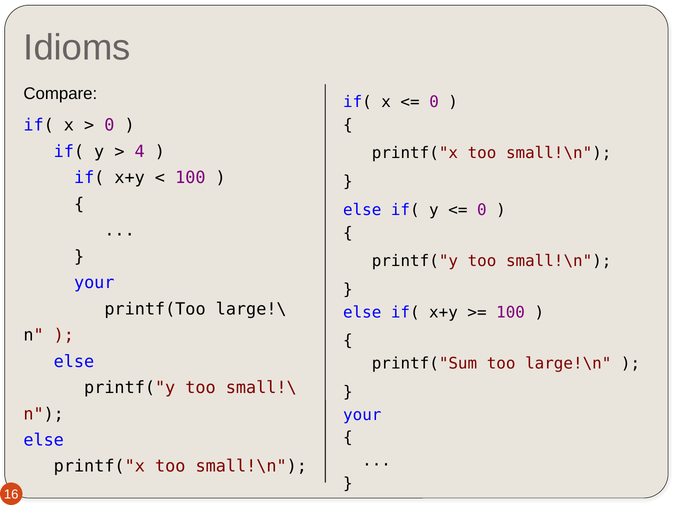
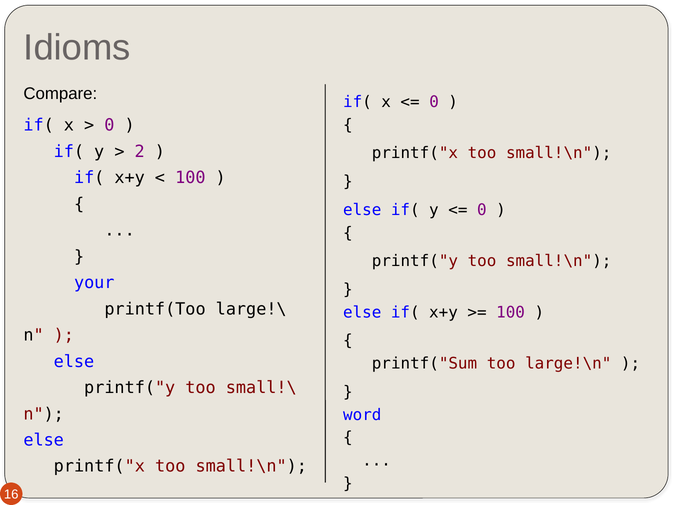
4: 4 -> 2 (140, 151)
your: your -> word (362, 415)
